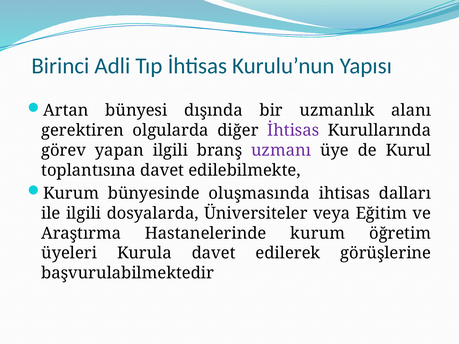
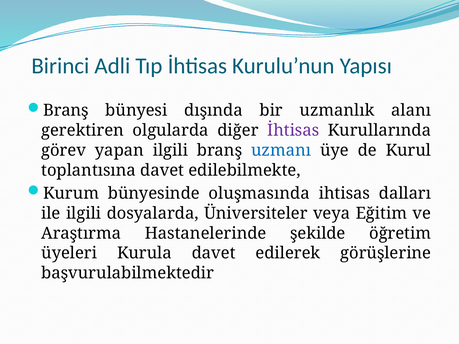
Artan: Artan -> Branş (66, 111)
uzmanı colour: purple -> blue (281, 150)
Hastanelerinde kurum: kurum -> şekilde (318, 233)
